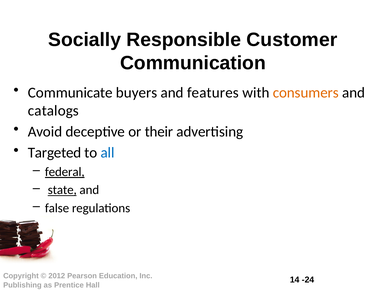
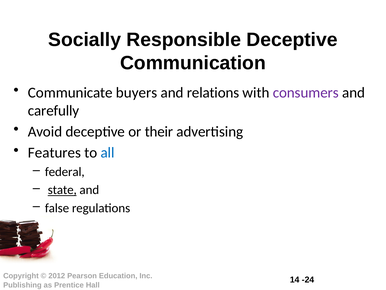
Responsible Customer: Customer -> Deceptive (292, 40)
features: features -> relations (213, 92)
consumers colour: orange -> purple (306, 92)
catalogs: catalogs -> carefully (54, 110)
Targeted: Targeted -> Features (54, 153)
federal underline: present -> none (65, 172)
